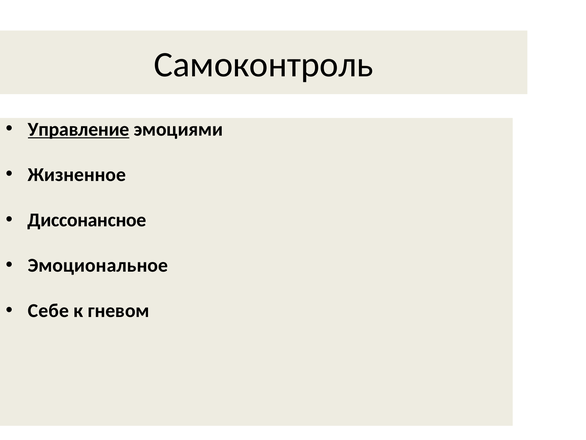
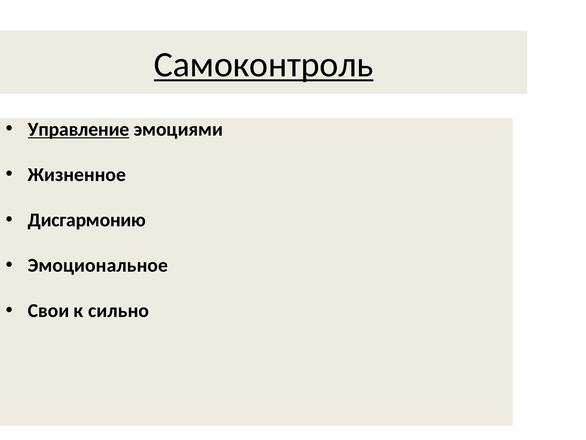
Самоконтроль underline: none -> present (264, 65)
Диссонансное: Диссонансное -> Дисгармонию (87, 220)
Себе: Себе -> Свои (49, 310)
гневом: гневом -> сильно (119, 310)
